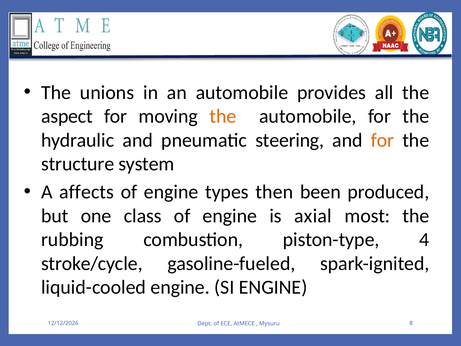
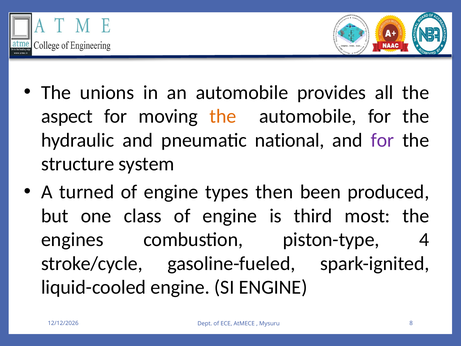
steering: steering -> national (290, 140)
for colour: orange -> purple (383, 140)
affects: affects -> turned (87, 192)
axial: axial -> third (313, 216)
rubbing: rubbing -> engines (72, 240)
